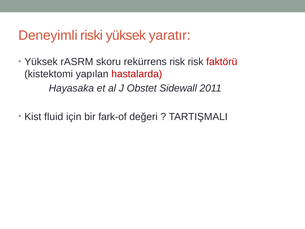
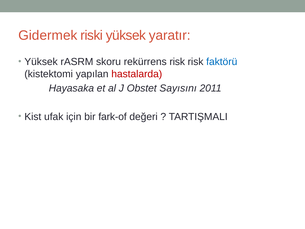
Deneyimli: Deneyimli -> Gidermek (48, 35)
faktörü colour: red -> blue (222, 62)
Sidewall: Sidewall -> Sayısını (178, 88)
fluid: fluid -> ufak (54, 117)
